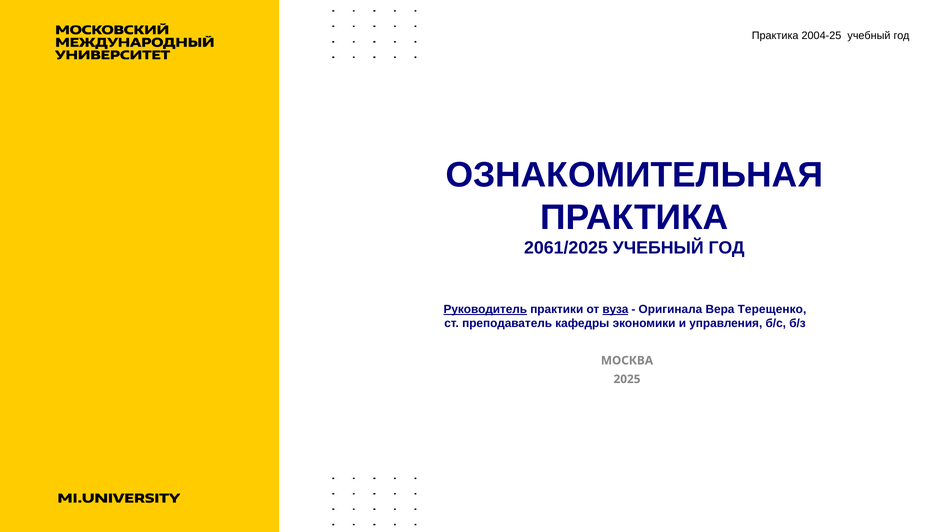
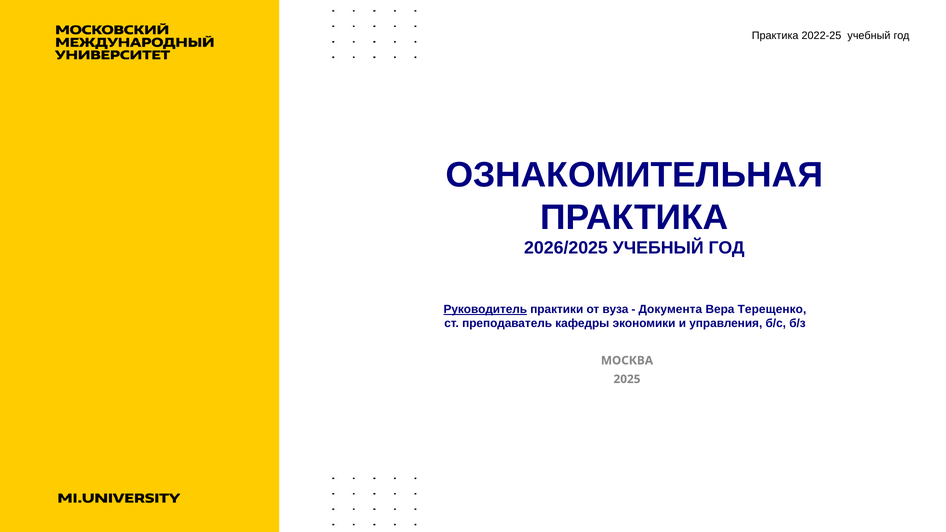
2004-25: 2004-25 -> 2022-25 (821, 36)
2061/2025: 2061/2025 -> 2026/2025 (566, 248)
вуза underline: present -> none (615, 310)
Оригинала: Оригинала -> Документа (670, 310)
